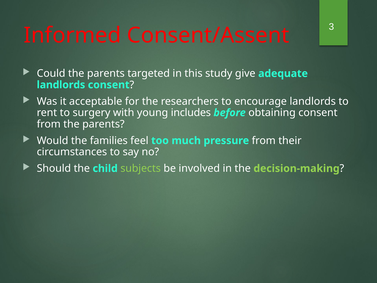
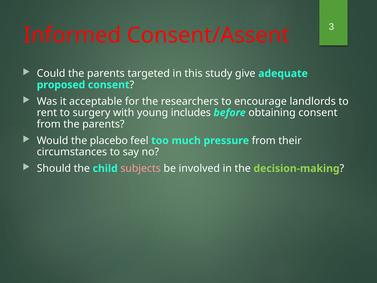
landlords: landlords -> proposed (61, 85)
families: families -> placebo (109, 140)
subjects colour: light green -> pink (141, 168)
